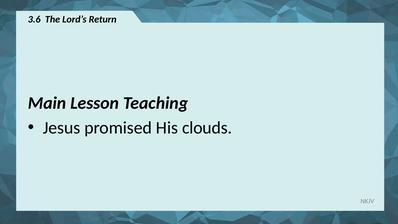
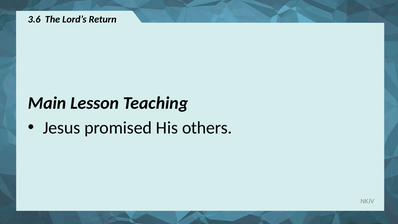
clouds: clouds -> others (207, 128)
